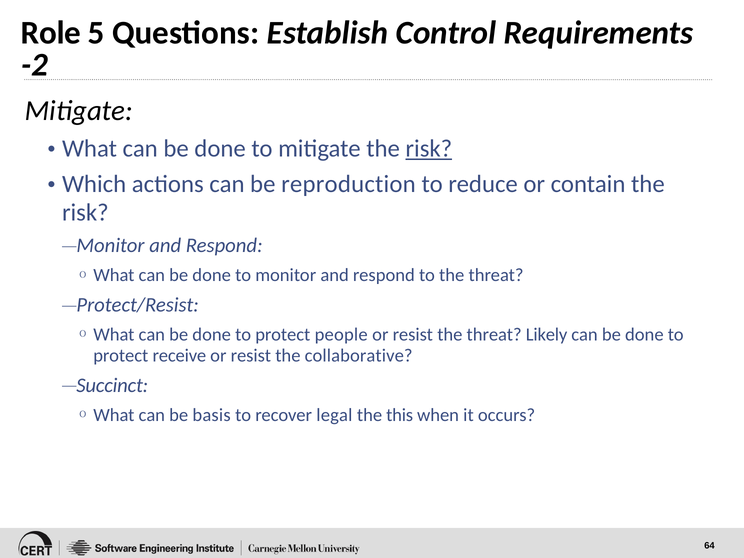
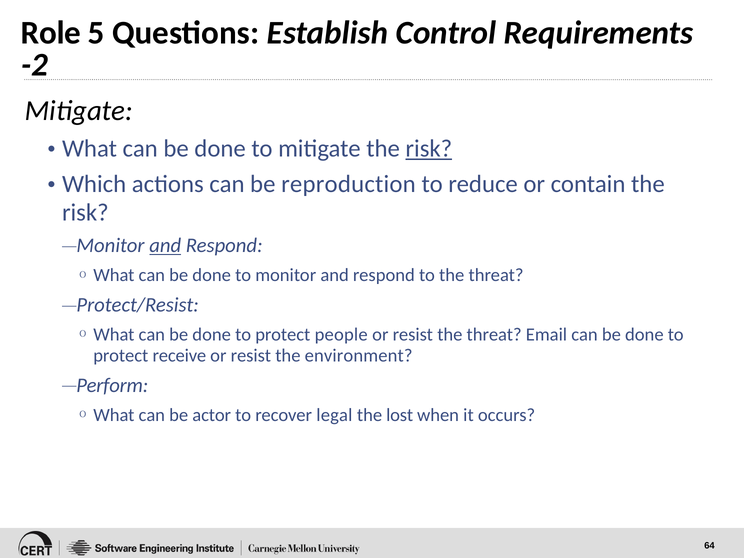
and underline: none -> present (165, 246)
Likely: Likely -> Email (546, 334)
collaborative: collaborative -> environment (359, 356)
Succinct: Succinct -> Perform (112, 385)
basis: basis -> actor (212, 415)
this: this -> lost (400, 415)
